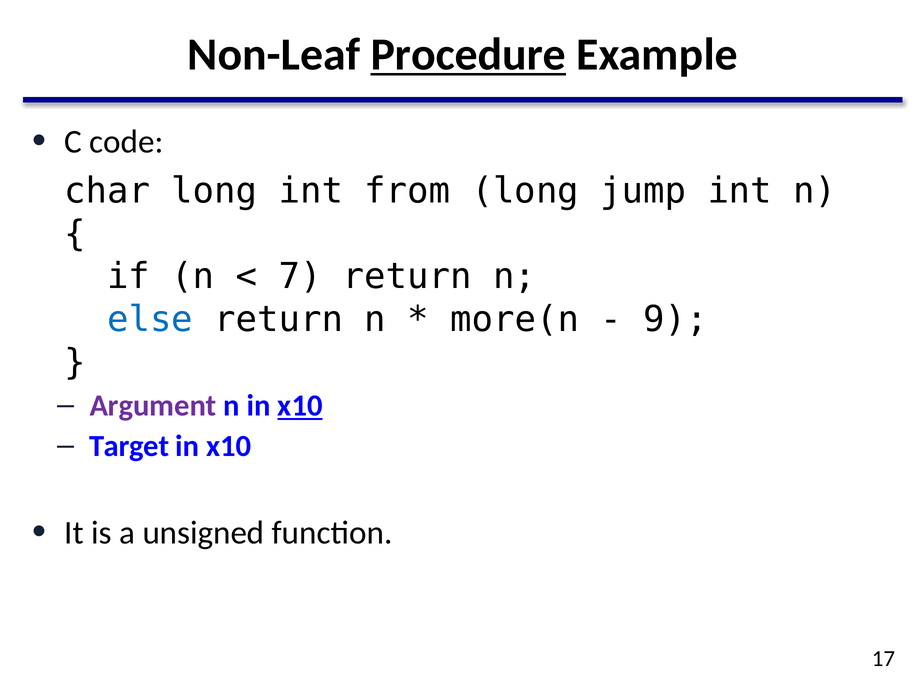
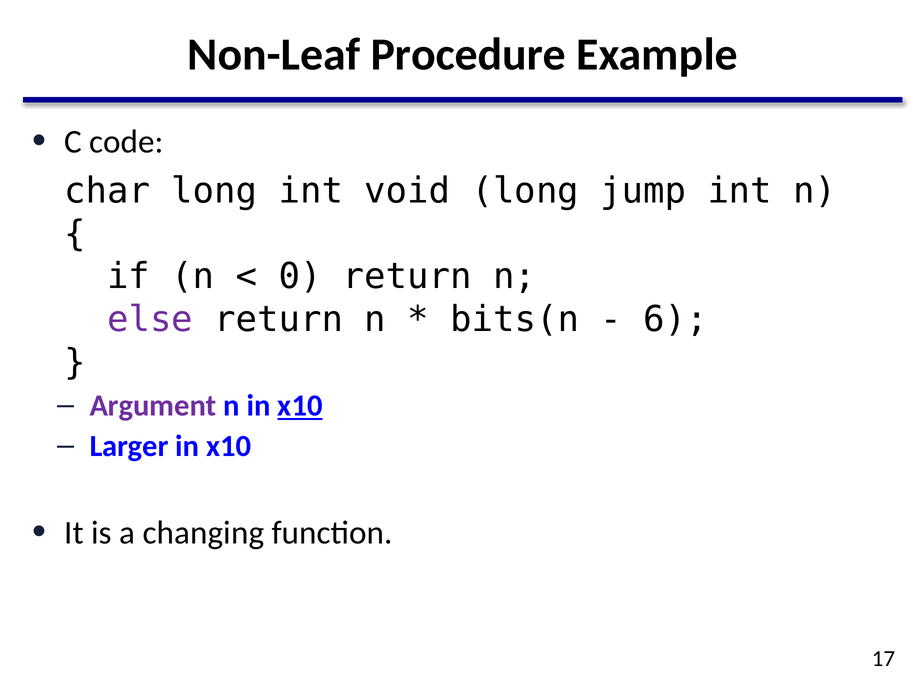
Procedure underline: present -> none (468, 54)
from: from -> void (407, 191)
7: 7 -> 0 (300, 276)
else colour: blue -> purple (150, 319)
more(n: more(n -> bits(n (515, 319)
9: 9 -> 6 (675, 319)
Target: Target -> Larger (129, 446)
unsigned: unsigned -> changing (203, 533)
